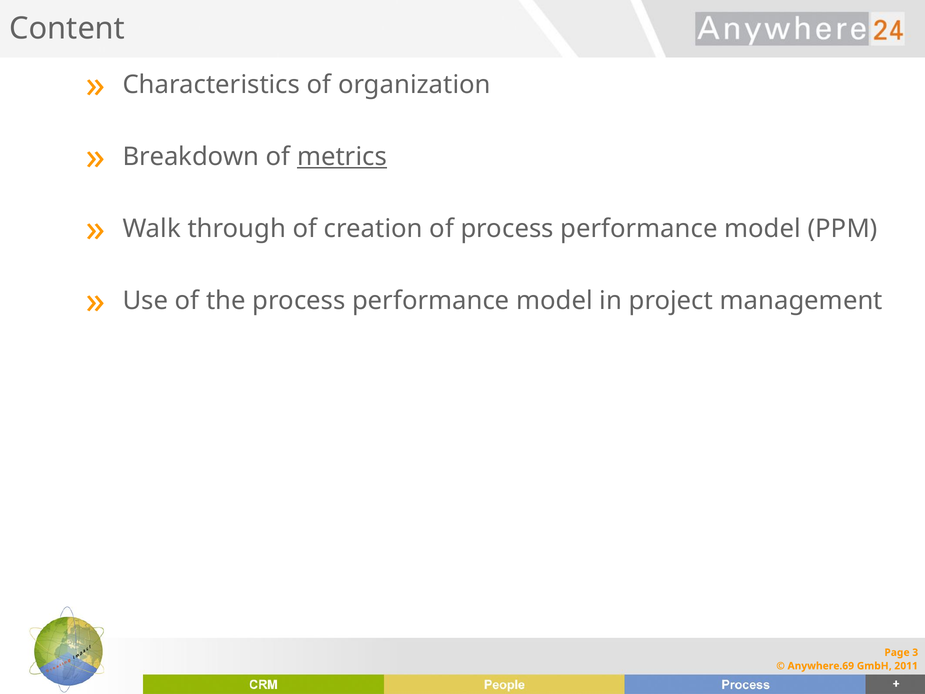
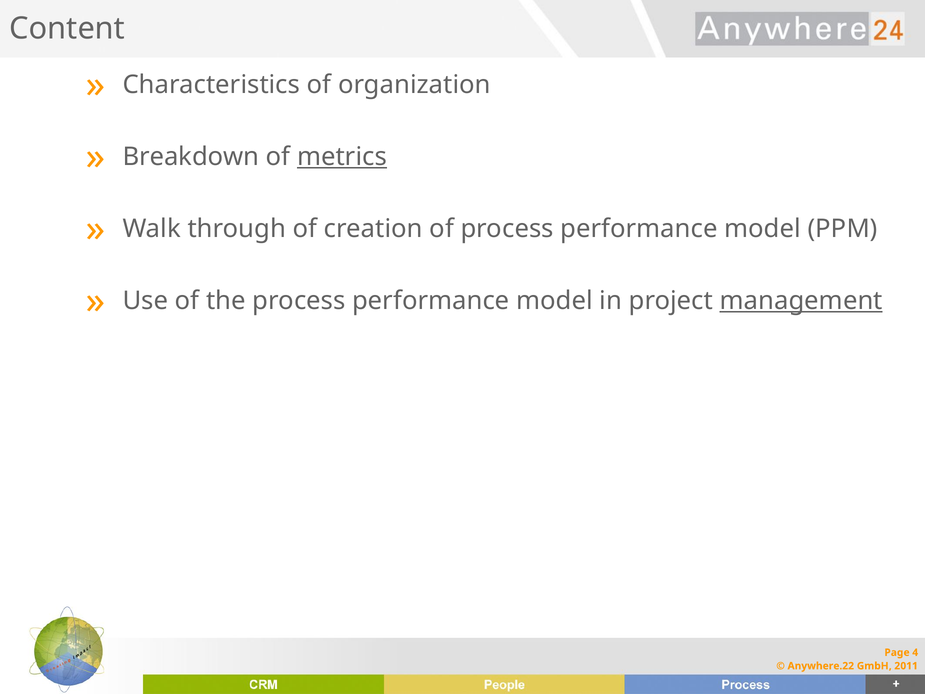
management underline: none -> present (801, 301)
3: 3 -> 4 (915, 652)
Anywhere.69: Anywhere.69 -> Anywhere.22 (821, 666)
